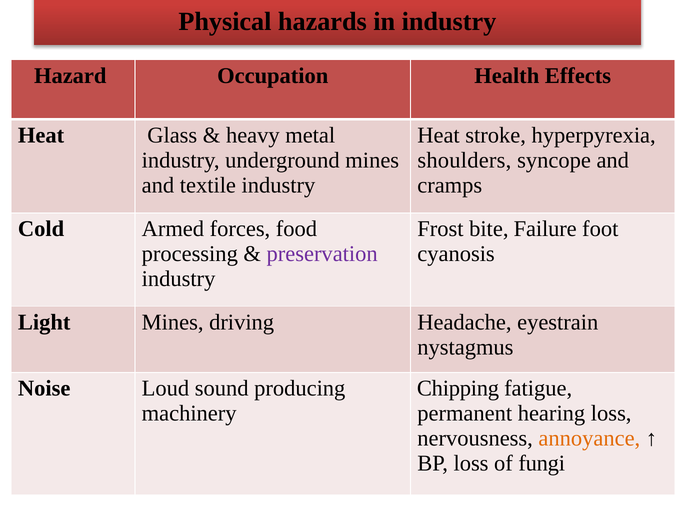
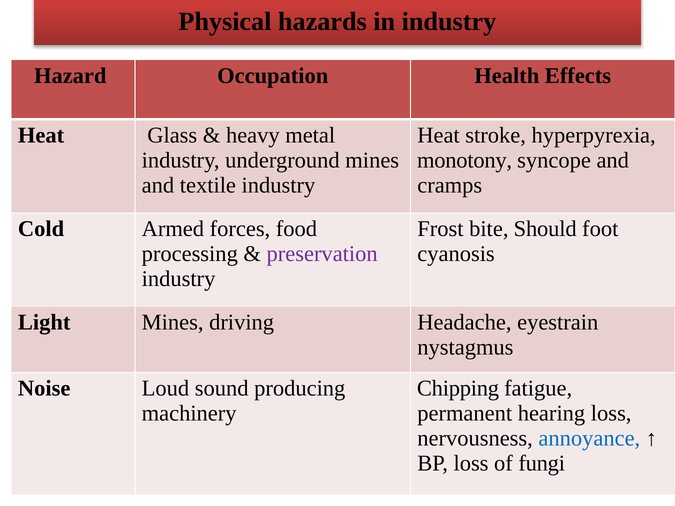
shoulders: shoulders -> monotony (465, 160)
Failure: Failure -> Should (545, 229)
annoyance colour: orange -> blue (589, 438)
